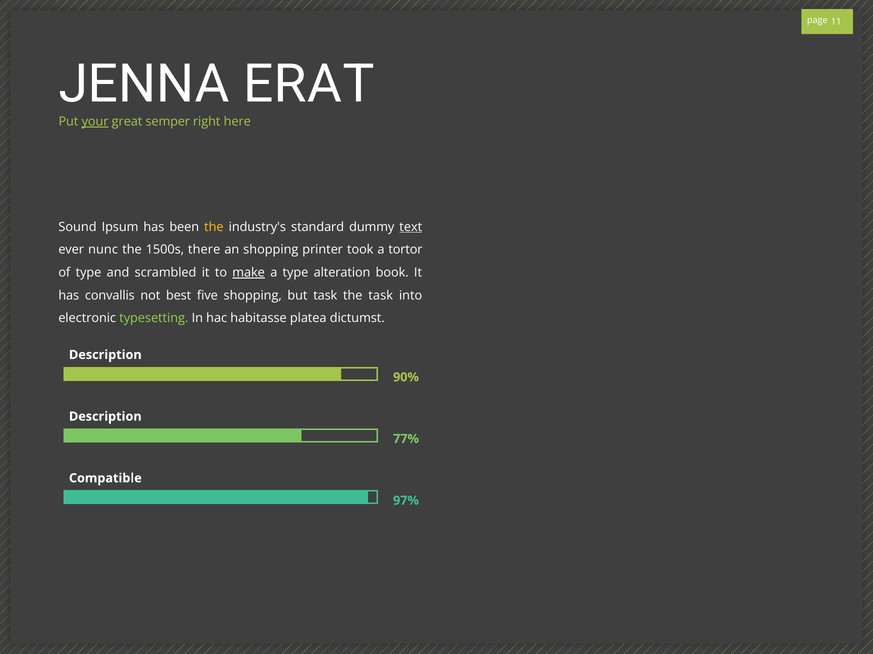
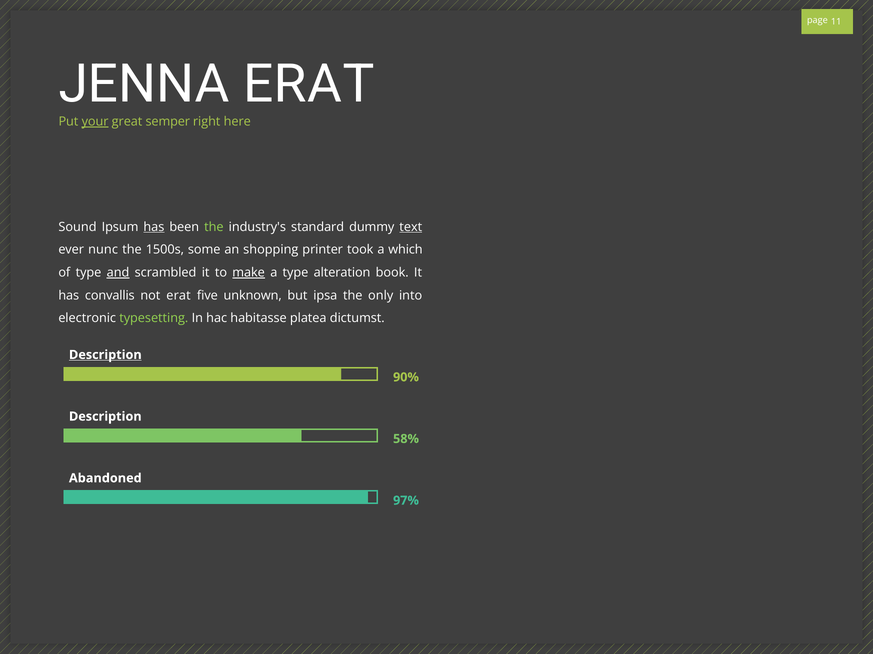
has underline: none -> present (154, 227)
the colour: yellow -> light green (214, 227)
there: there -> some (204, 250)
tortor: tortor -> which (405, 250)
and underline: none -> present (118, 273)
not best: best -> erat (179, 296)
five shopping: shopping -> unknown (253, 296)
but task: task -> ipsa (325, 296)
the task: task -> only (381, 296)
Description underline: none -> present (105, 355)
77%: 77% -> 58% (406, 439)
Compatible: Compatible -> Abandoned (105, 479)
